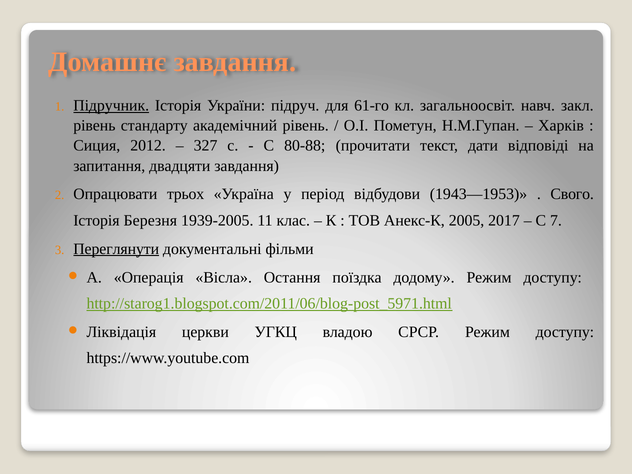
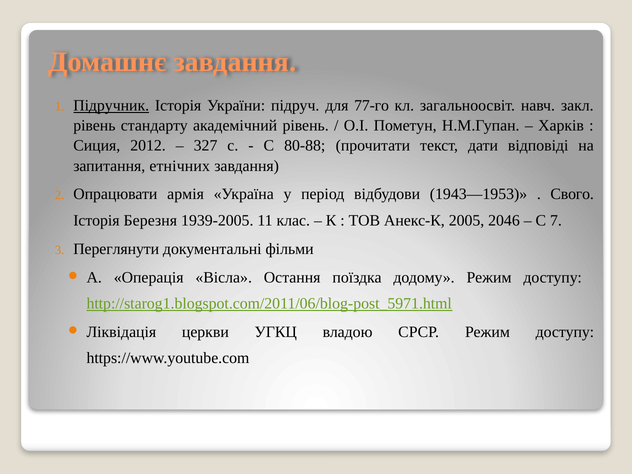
61-го: 61-го -> 77-го (372, 106)
двадцяти: двадцяти -> етнічних (180, 166)
трьох: трьох -> армія (186, 194)
2017: 2017 -> 2046 (504, 220)
Переглянути underline: present -> none (116, 249)
